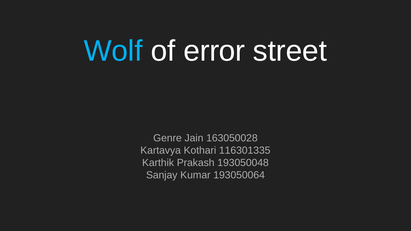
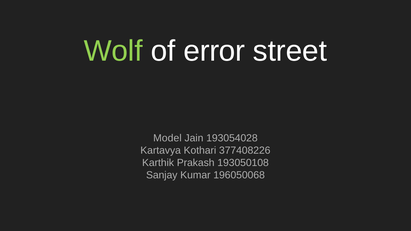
Wolf colour: light blue -> light green (113, 51)
Genre: Genre -> Model (167, 138)
163050028: 163050028 -> 193054028 (232, 138)
116301335: 116301335 -> 377408226 (245, 151)
193050048: 193050048 -> 193050108 (243, 163)
193050064: 193050064 -> 196050068 (239, 175)
